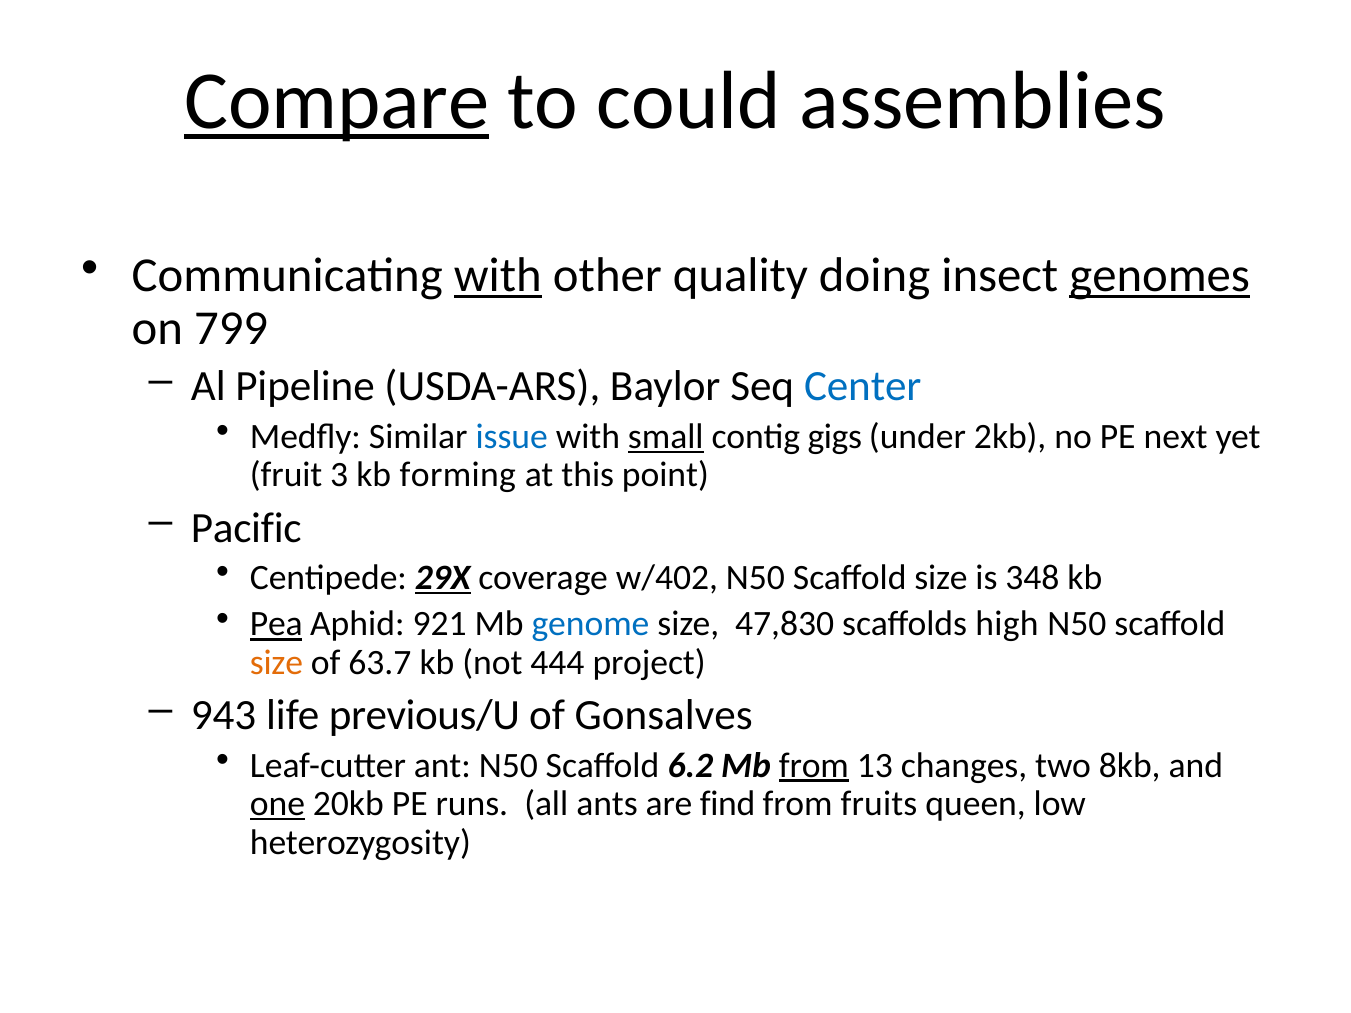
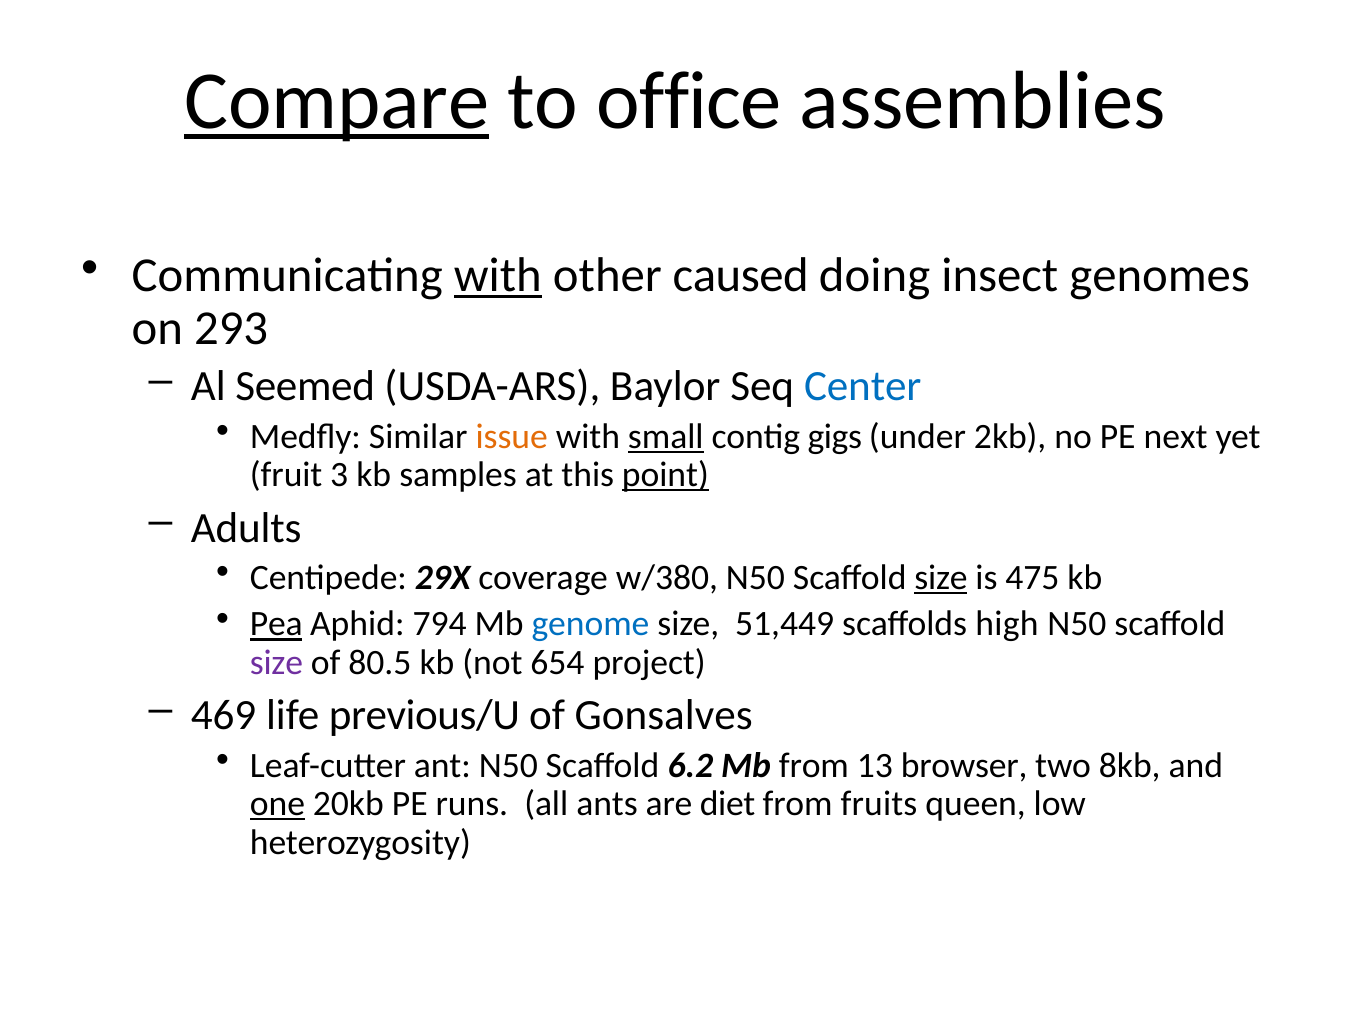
could: could -> office (689, 101)
quality: quality -> caused (741, 276)
genomes underline: present -> none (1160, 276)
799: 799 -> 293 (231, 329)
Pipeline: Pipeline -> Seemed (305, 387)
issue colour: blue -> orange (512, 437)
forming: forming -> samples (458, 475)
point underline: none -> present (665, 475)
Pacific: Pacific -> Adults (246, 528)
29X underline: present -> none (443, 578)
w/402: w/402 -> w/380 (667, 578)
size underline: none -> present (941, 578)
348: 348 -> 475 (1032, 578)
921: 921 -> 794 (440, 624)
47,830: 47,830 -> 51,449 (785, 624)
size colour: orange -> purple (276, 663)
63.7: 63.7 -> 80.5 (380, 663)
444: 444 -> 654 (557, 663)
943: 943 -> 469 (224, 716)
from underline: present -> none (814, 765)
changes: changes -> browser (964, 765)
find: find -> diet (728, 804)
